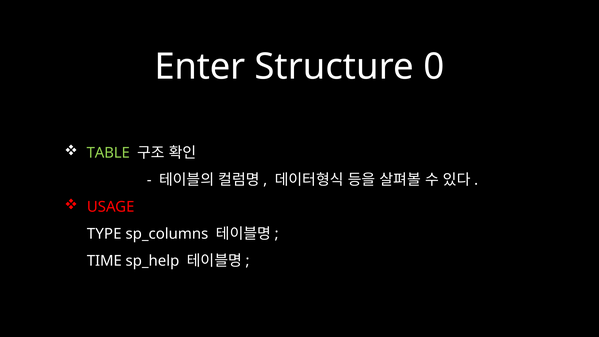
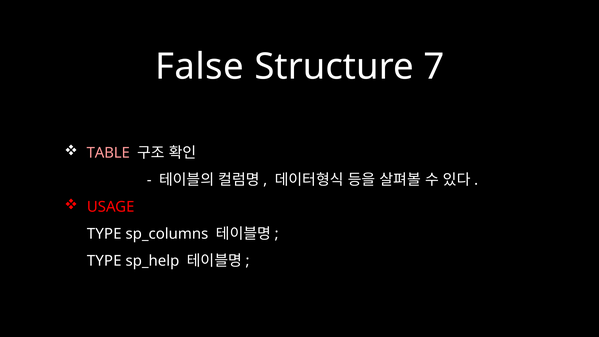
Enter: Enter -> False (199, 67)
0: 0 -> 7 (434, 67)
TABLE colour: light green -> pink (108, 153)
TIME: TIME -> TYPE (104, 261)
